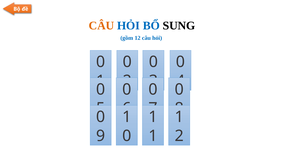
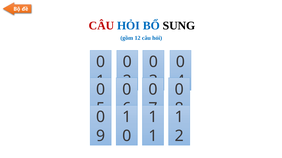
CÂU colour: orange -> red (101, 26)
